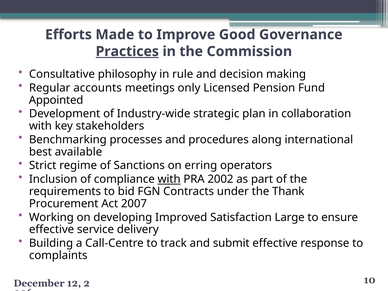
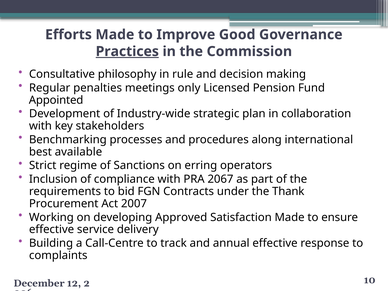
accounts: accounts -> penalties (98, 88)
with underline: present -> none (169, 179)
2002: 2002 -> 2067 (220, 179)
Improved: Improved -> Approved (181, 217)
Satisfaction Large: Large -> Made (290, 217)
submit: submit -> annual (231, 243)
